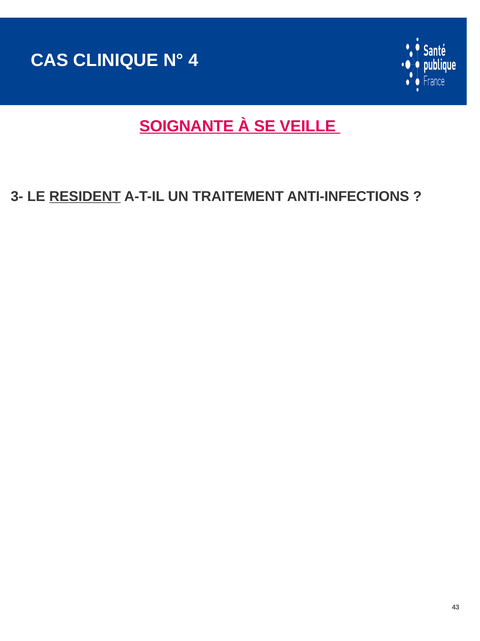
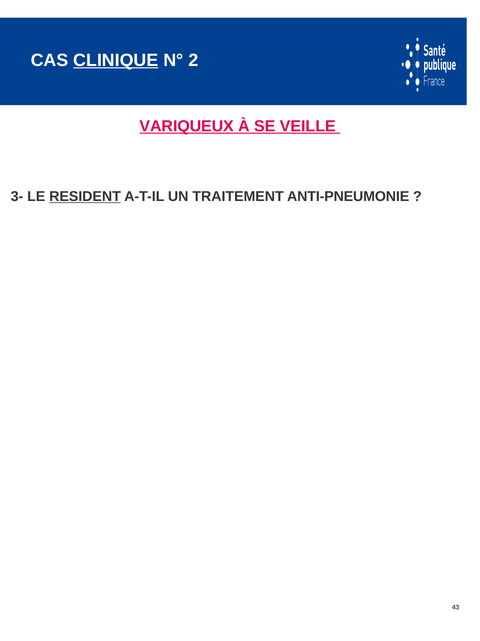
CLINIQUE underline: none -> present (116, 60)
4: 4 -> 2 (193, 60)
SOIGNANTE: SOIGNANTE -> VARIQUEUX (187, 126)
ANTI-INFECTIONS: ANTI-INFECTIONS -> ANTI-PNEUMONIE (348, 196)
